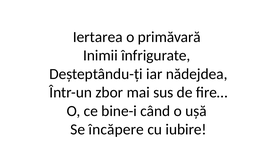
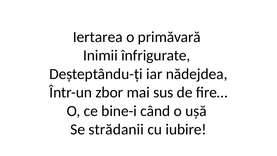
încăpere: încăpere -> strădanii (116, 129)
